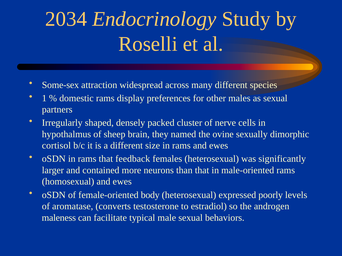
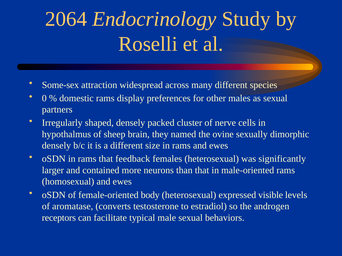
2034: 2034 -> 2064 (66, 19)
1: 1 -> 0 (44, 98)
cortisol: cortisol -> densely (56, 146)
poorly: poorly -> visible (271, 195)
maleness: maleness -> receptors (59, 218)
